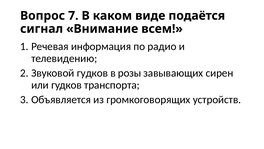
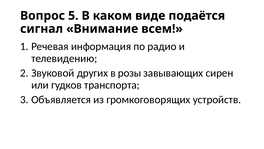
7: 7 -> 5 (73, 16)
Звуковой гудков: гудков -> других (92, 73)
